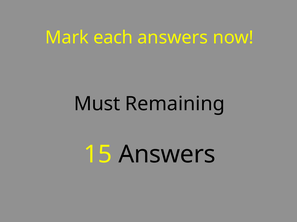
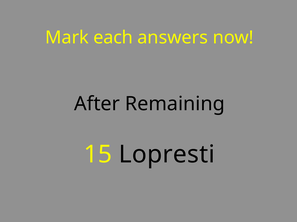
Must: Must -> After (97, 104)
15 Answers: Answers -> Lopresti (167, 155)
